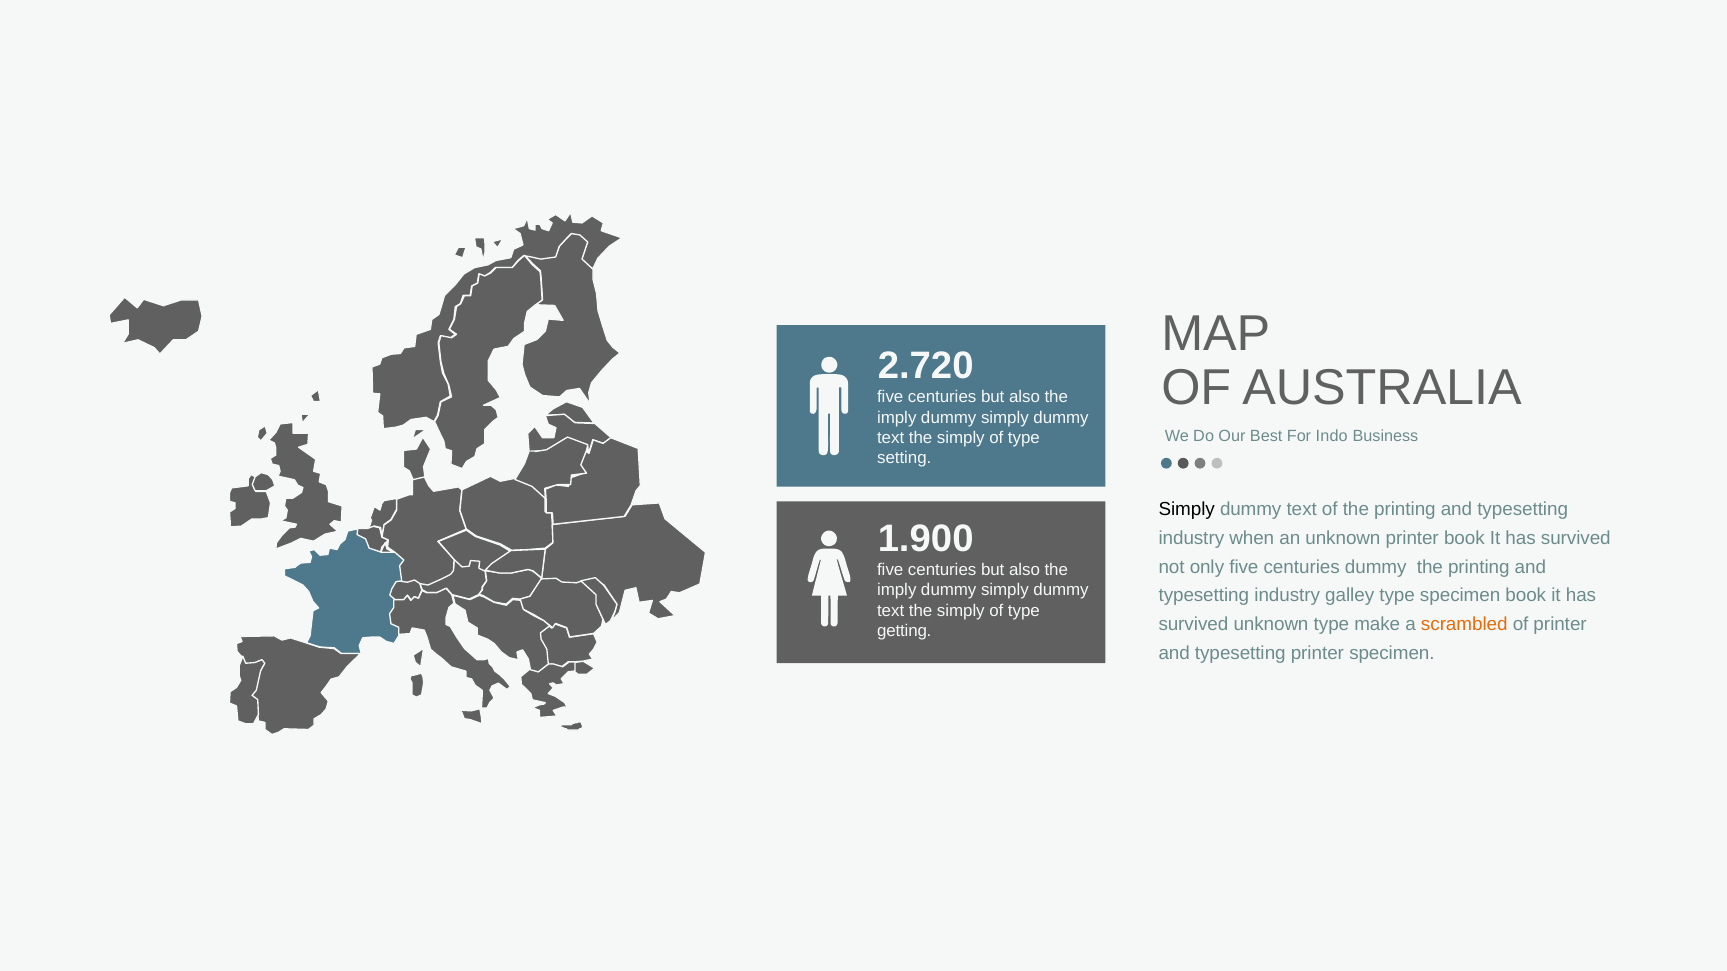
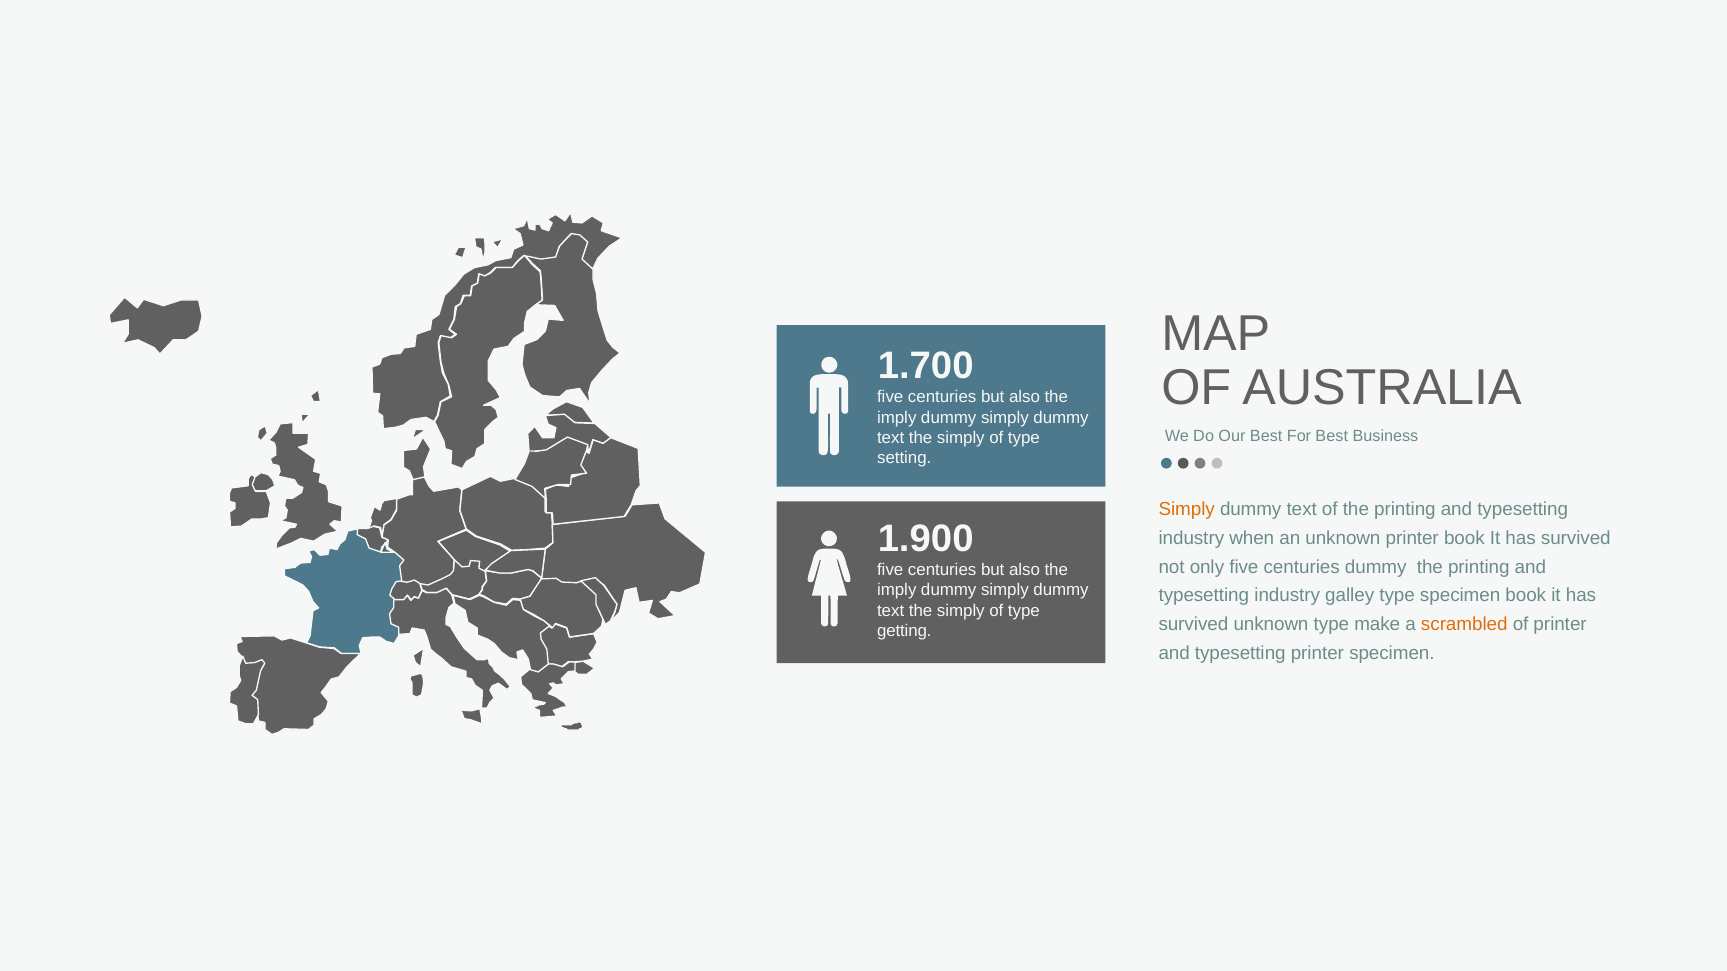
2.720: 2.720 -> 1.700 (926, 366)
For Indo: Indo -> Best (1332, 437)
Simply colour: black -> orange (1187, 510)
